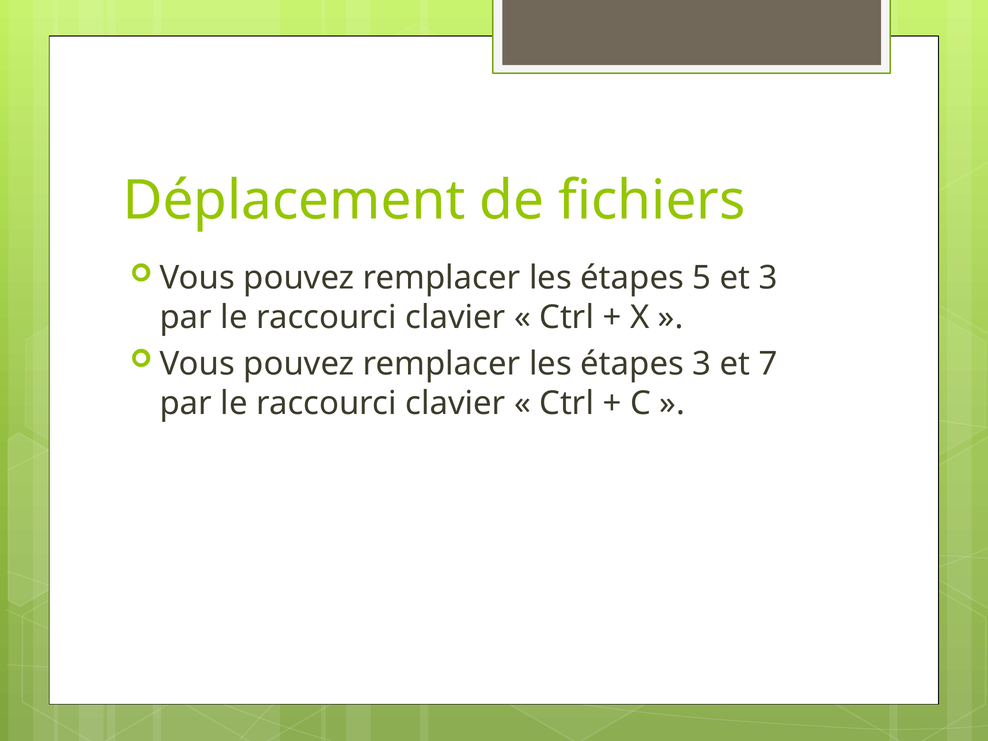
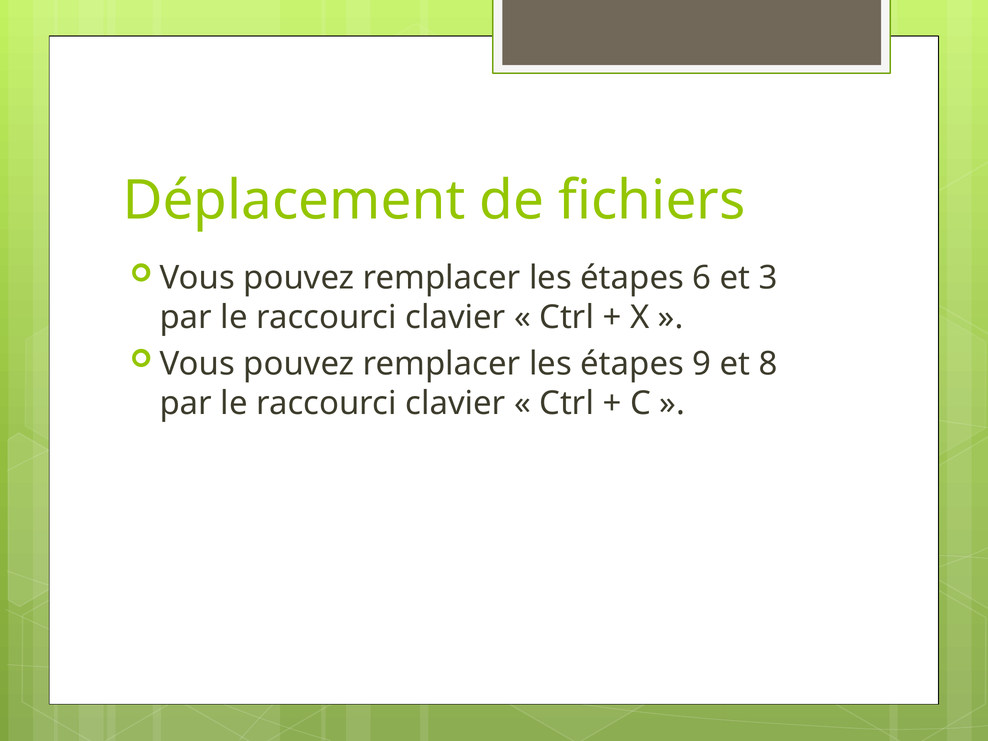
5: 5 -> 6 (702, 278)
étapes 3: 3 -> 9 (702, 364)
7: 7 -> 8 (768, 364)
